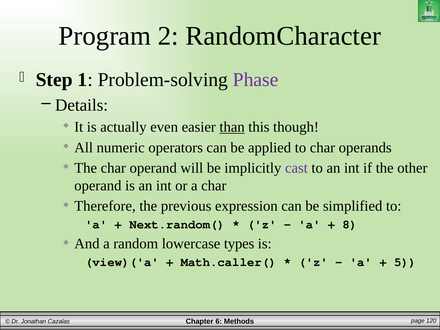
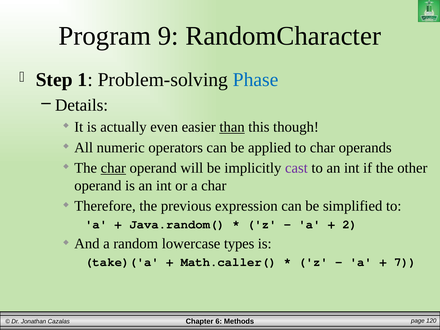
2: 2 -> 9 (168, 36)
Phase colour: purple -> blue (256, 80)
char underline: none -> present (113, 168)
Next.random(: Next.random( -> Java.random( (177, 225)
8: 8 -> 2 (350, 225)
view)('a: view)('a -> take)('a (122, 262)
5: 5 -> 7 (405, 262)
